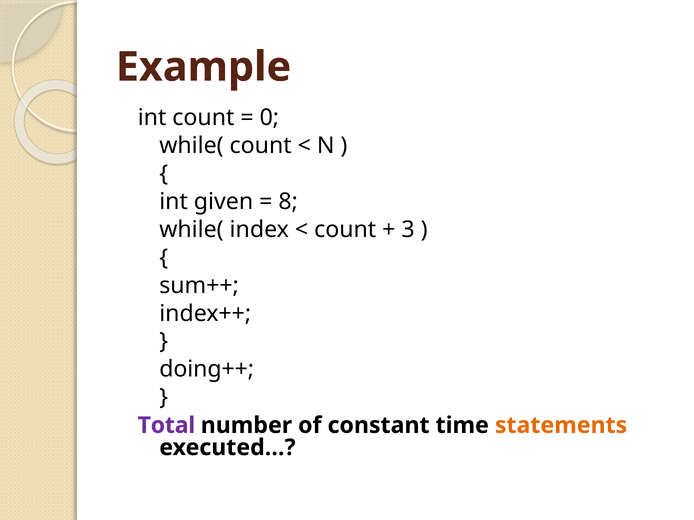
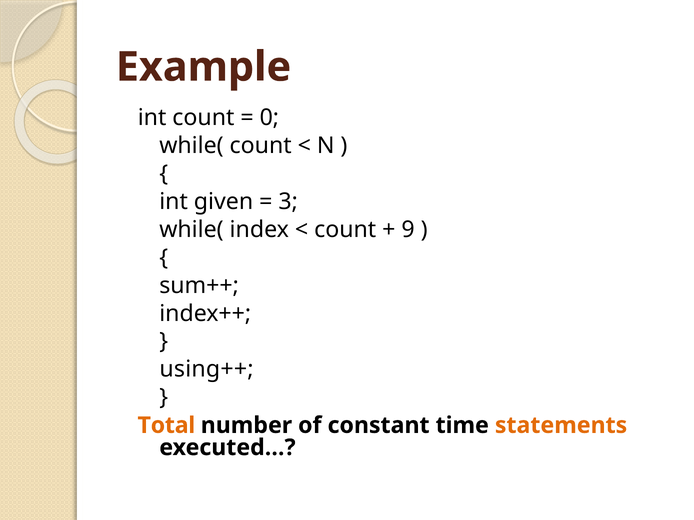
8: 8 -> 3 (288, 202)
3: 3 -> 9 (408, 230)
doing++: doing++ -> using++ (207, 370)
Total colour: purple -> orange (166, 426)
